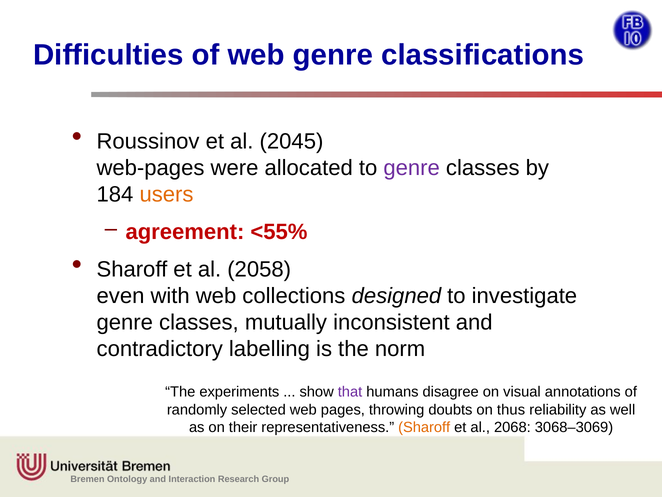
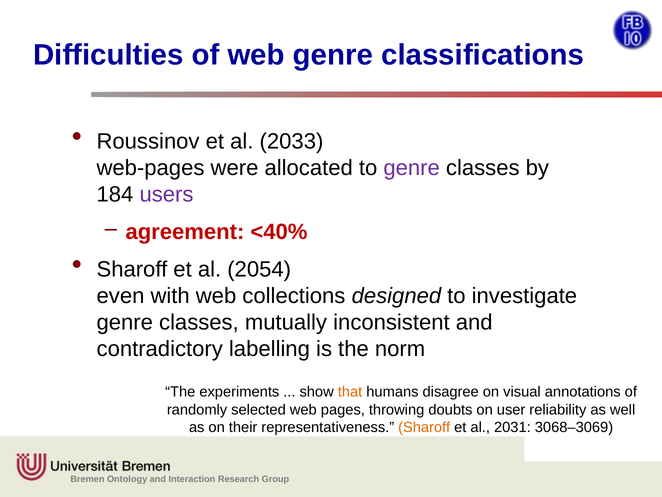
2045: 2045 -> 2033 (291, 141)
users colour: orange -> purple (166, 194)
<55%: <55% -> <40% (279, 232)
2058: 2058 -> 2054 (259, 269)
that colour: purple -> orange (350, 392)
thus: thus -> user (511, 409)
2068: 2068 -> 2031 (512, 427)
